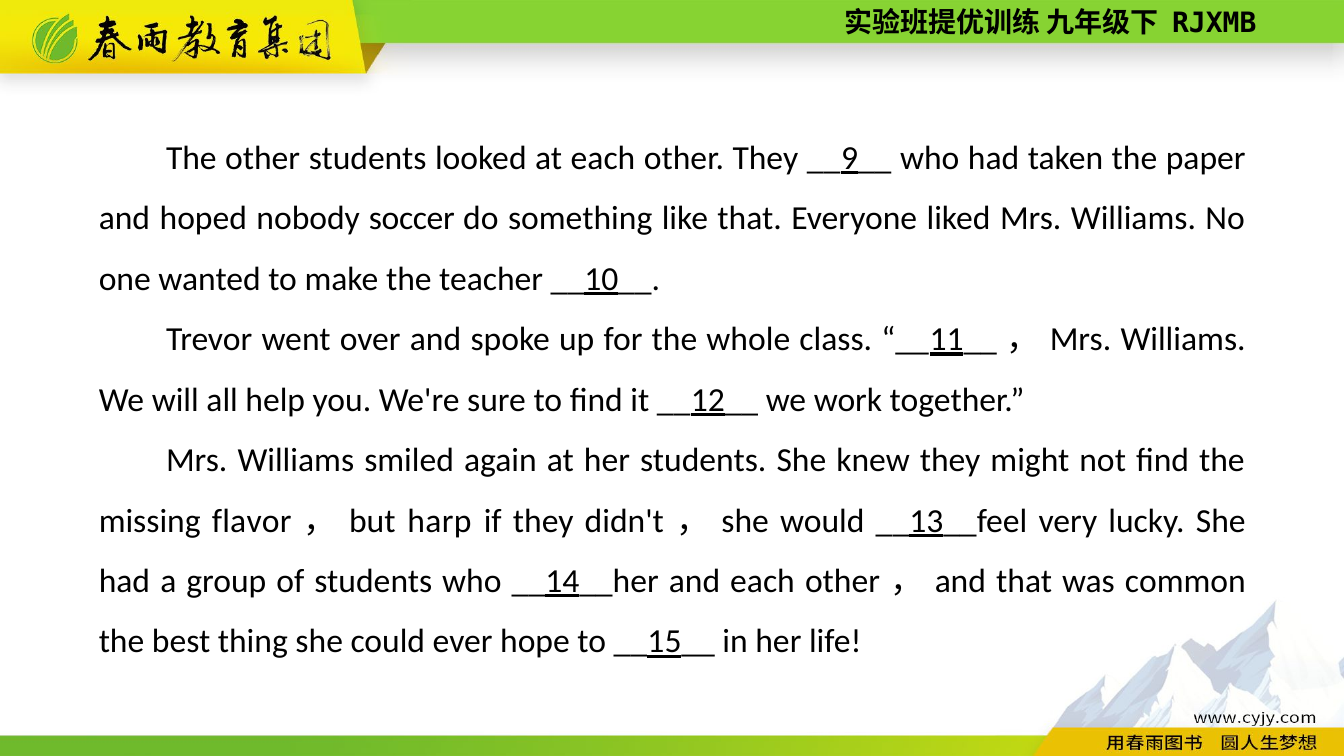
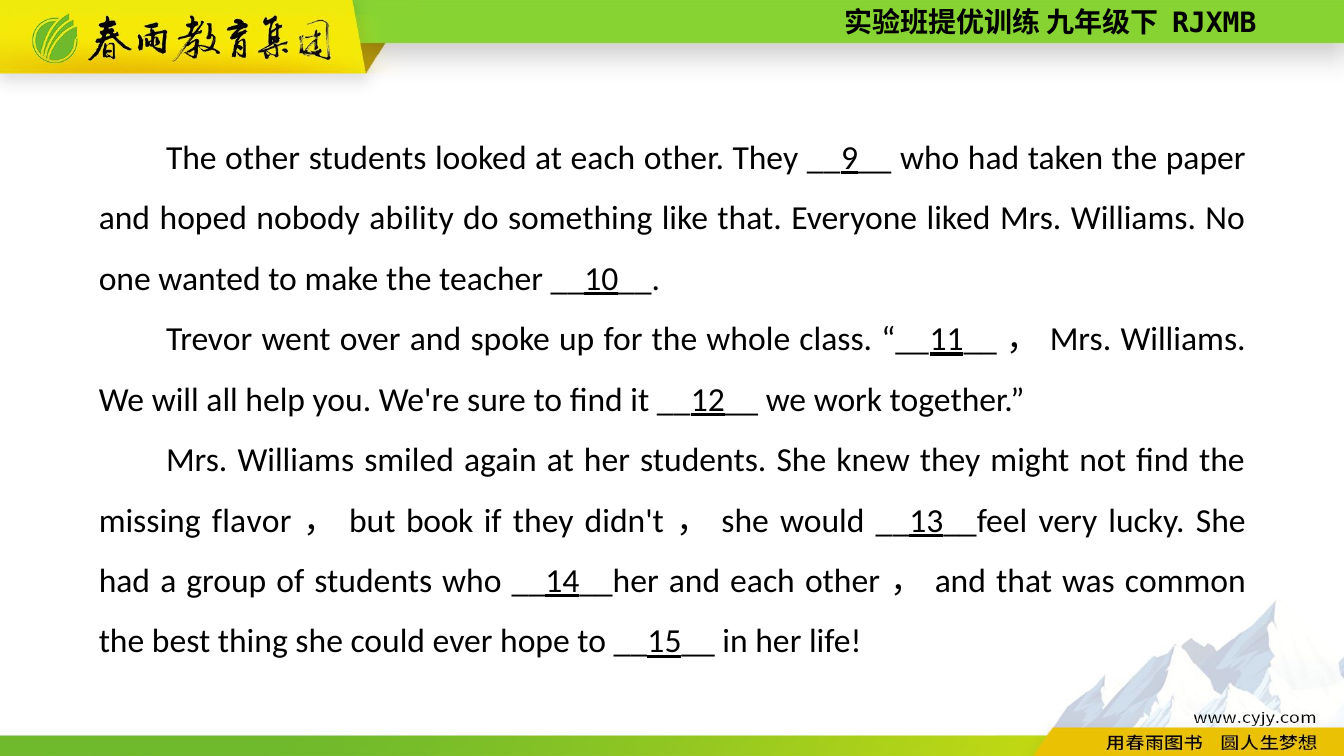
soccer: soccer -> ability (412, 219)
harp: harp -> book (440, 521)
